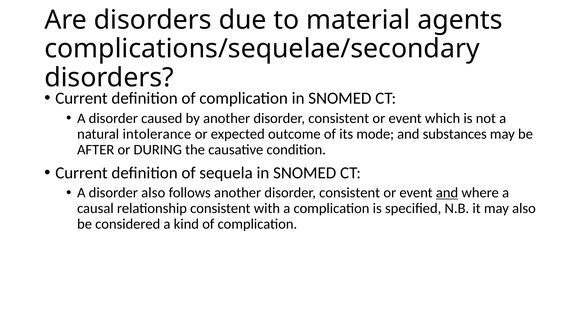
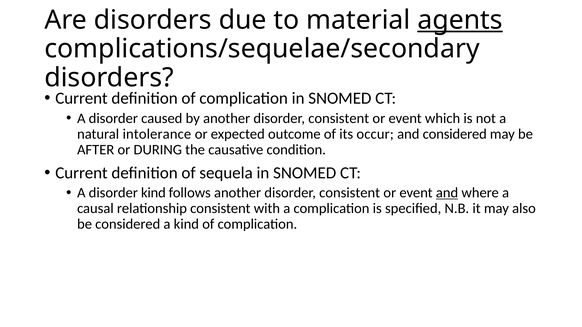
agents underline: none -> present (460, 20)
mode: mode -> occur (375, 134)
and substances: substances -> considered (455, 134)
disorder also: also -> kind (153, 193)
